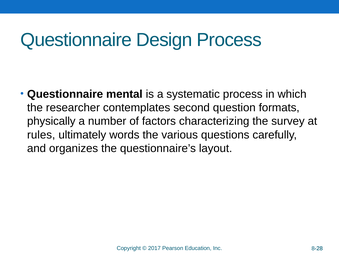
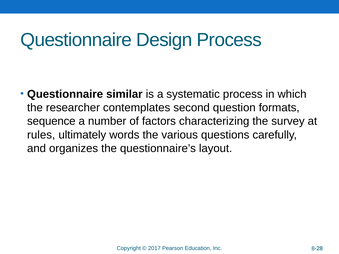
mental: mental -> similar (124, 94)
physically: physically -> sequence (51, 121)
